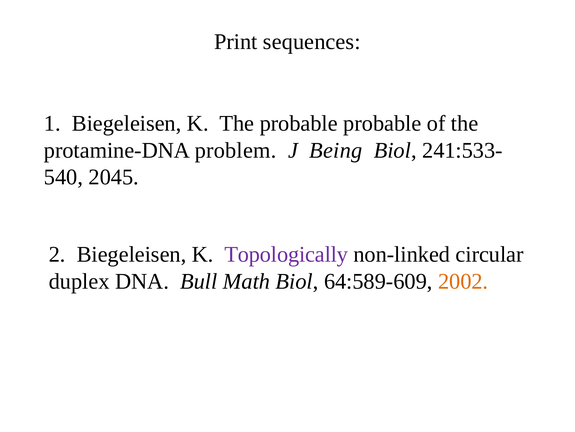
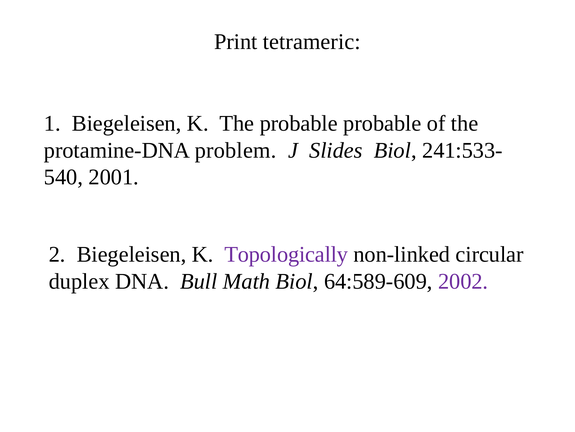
sequences: sequences -> tetrameric (312, 42)
Being: Being -> Slides (336, 150)
2045: 2045 -> 2001 (114, 177)
2002 colour: orange -> purple (463, 281)
